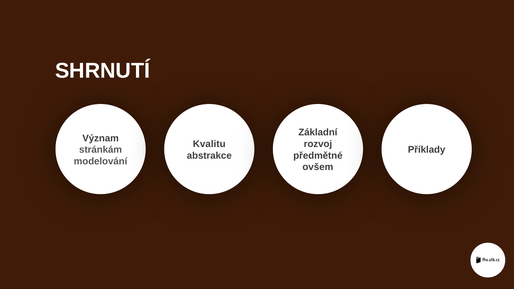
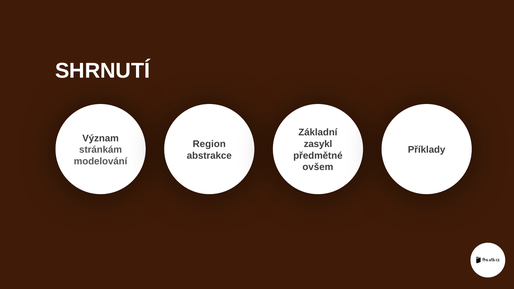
Kvalitu: Kvalitu -> Region (209, 144)
rozvoj: rozvoj -> zasykl (318, 144)
